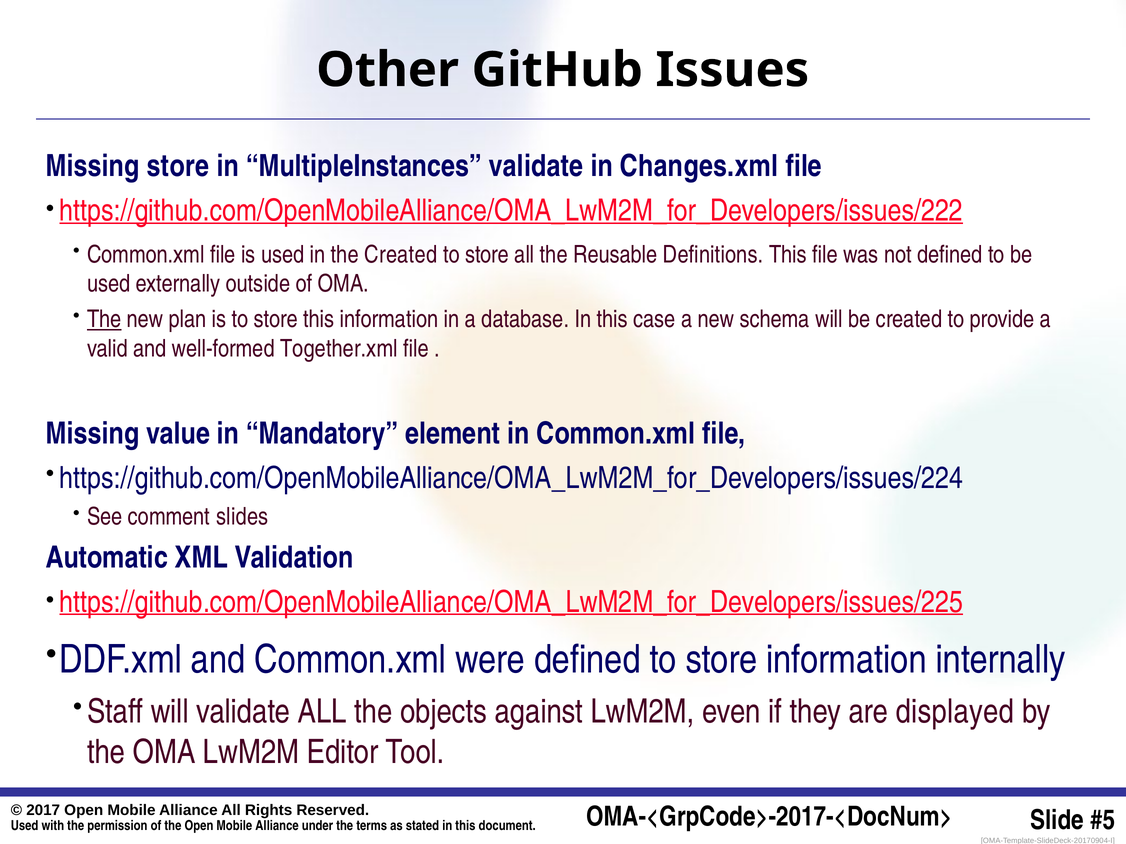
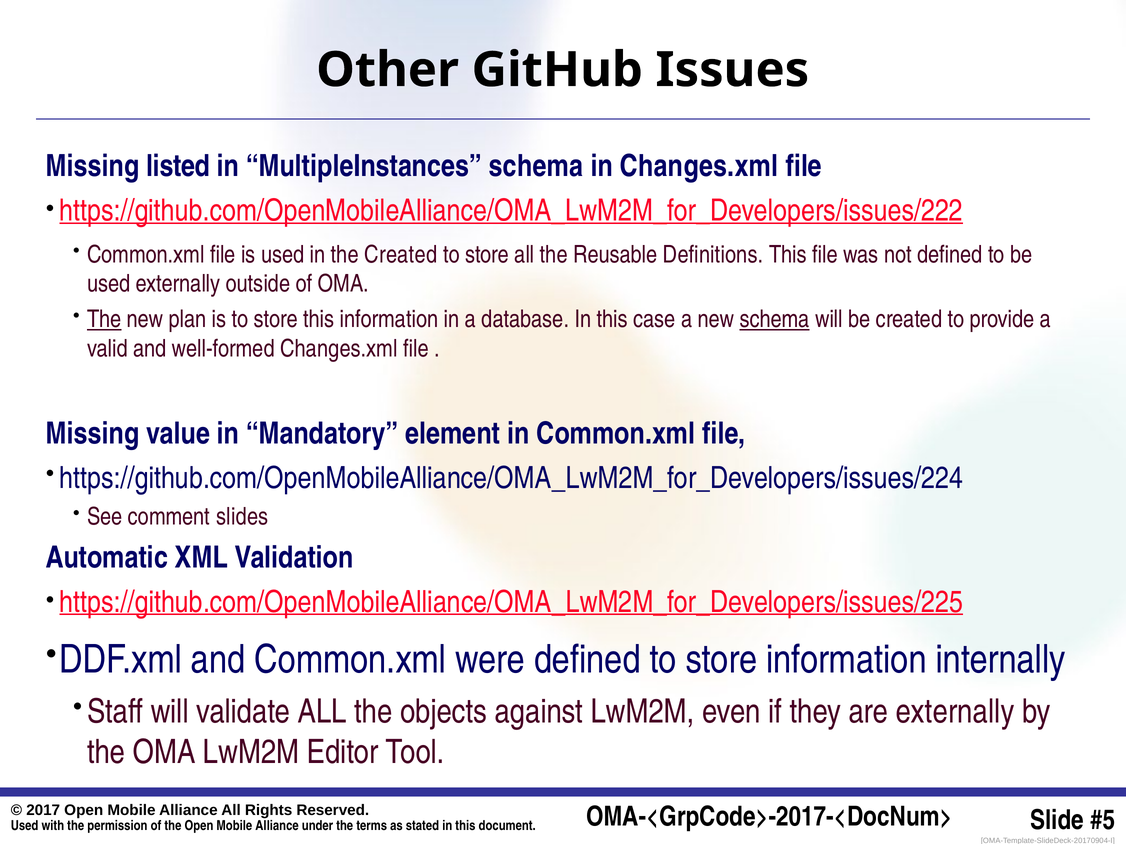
Missing store: store -> listed (178, 167)
MultipleInstances validate: validate -> schema (536, 167)
schema underline: none -> present (775, 319)
well-formed Together.xml: Together.xml -> Changes.xml (339, 349)
are displayed: displayed -> externally (955, 712)
